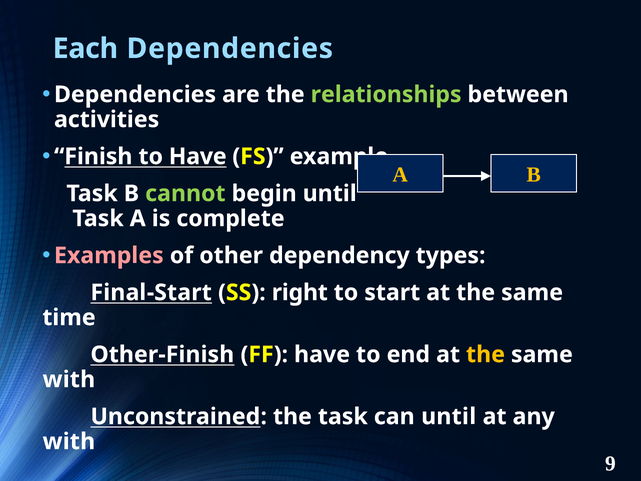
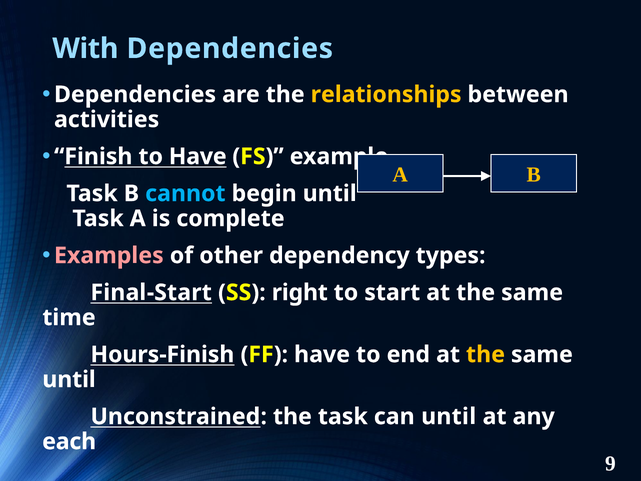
Each: Each -> With (85, 49)
relationships colour: light green -> yellow (386, 94)
cannot colour: light green -> light blue (185, 193)
Other-Finish: Other-Finish -> Hours-Finish (162, 354)
with: with -> until (69, 379)
with: with -> each (69, 441)
